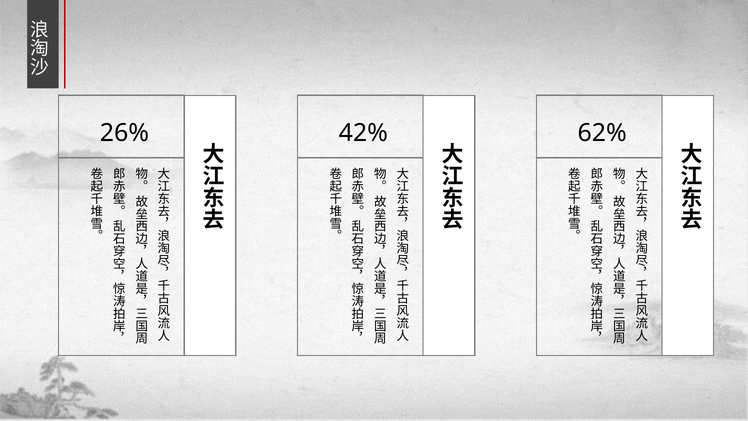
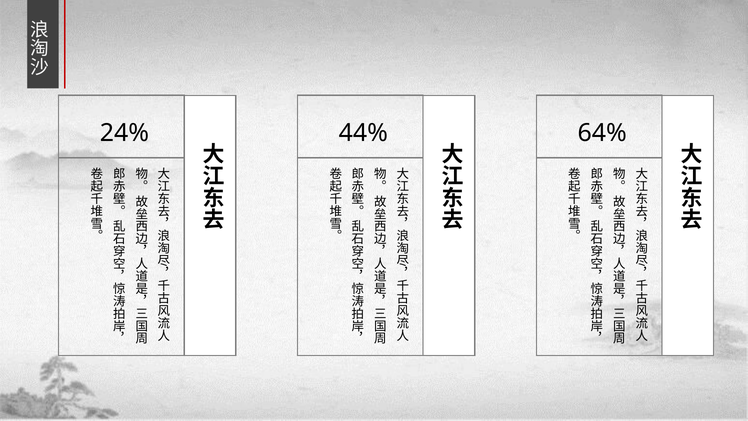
26%: 26% -> 24% (124, 133)
42%: 42% -> 44% (363, 133)
62%: 62% -> 64% (602, 133)
